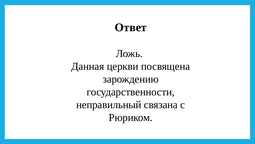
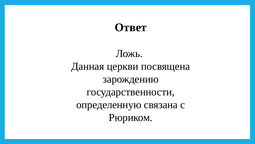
неправильный: неправильный -> определенную (109, 104)
